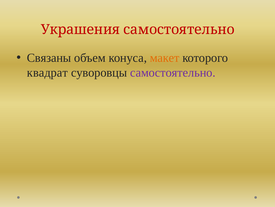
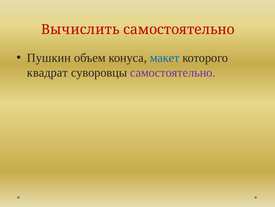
Украшения: Украшения -> Вычислить (80, 29)
Связаны: Связаны -> Пушкин (49, 58)
макет colour: orange -> blue (165, 58)
